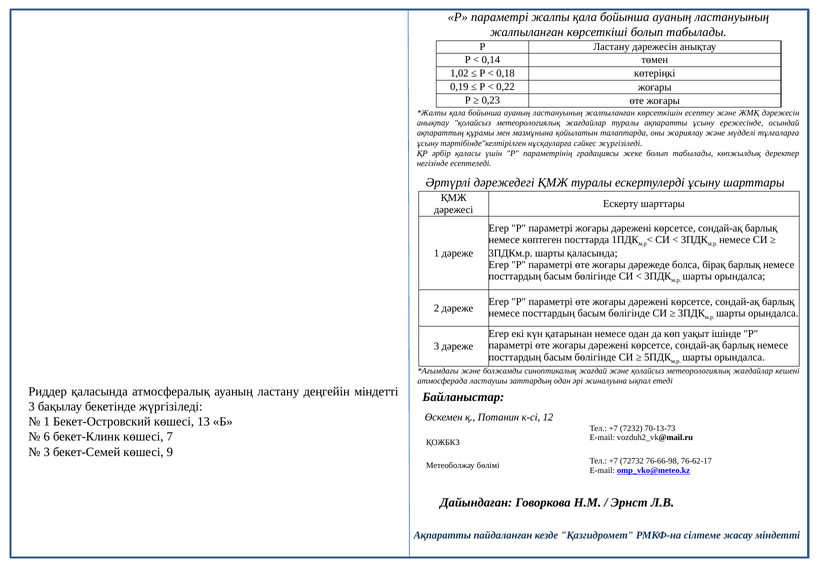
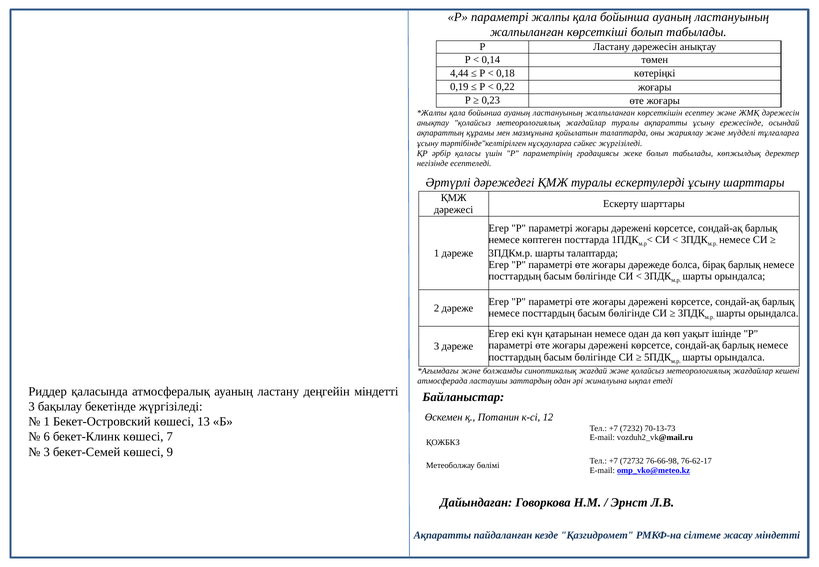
1,02: 1,02 -> 4,44 (459, 73)
шарты қаласында: қаласында -> талаптарда (592, 253)
